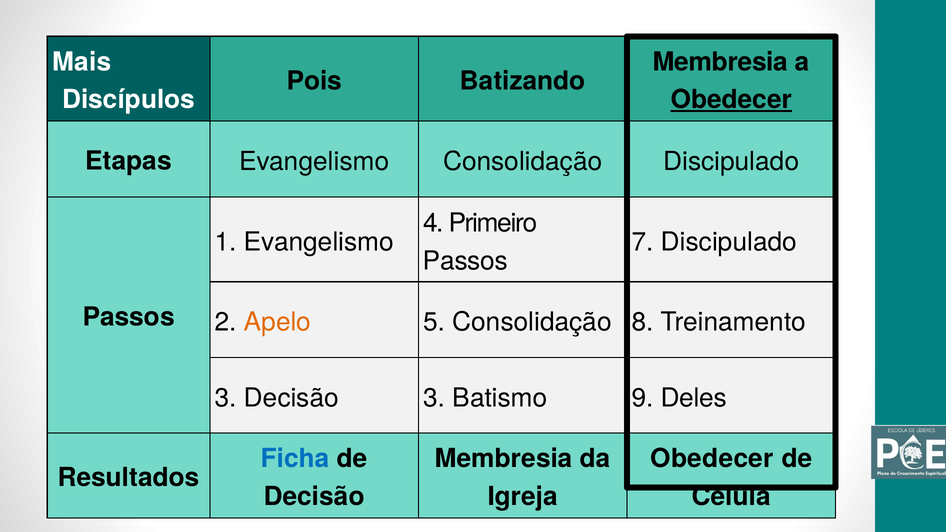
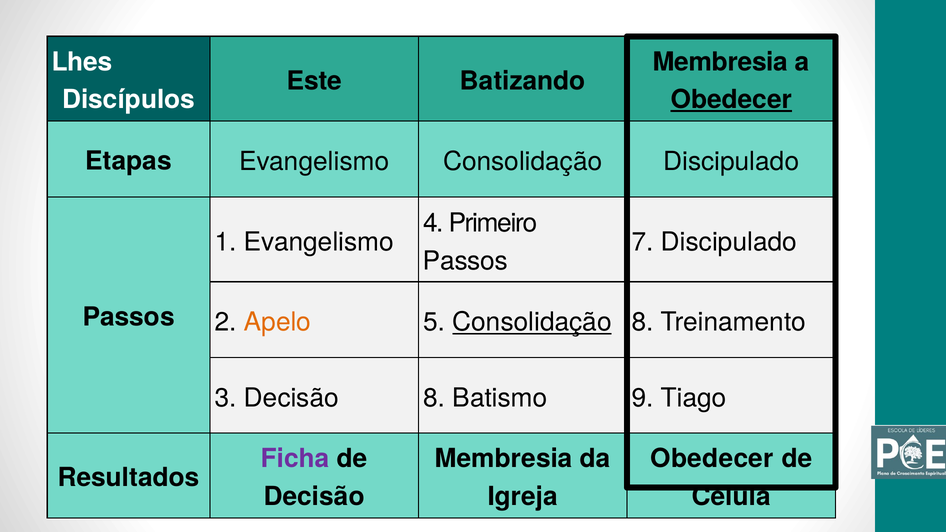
Mais: Mais -> Lhes (82, 62)
Pois: Pois -> Este (314, 81)
Consolidação underline: none -> present (532, 322)
Decisão 3: 3 -> 8 (434, 398)
Deles: Deles -> Tiago (694, 398)
Ficha colour: blue -> purple (295, 459)
